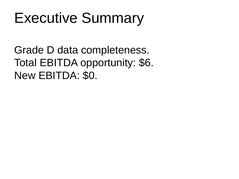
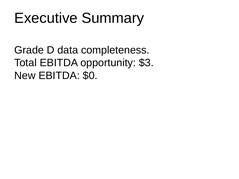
$6: $6 -> $3 (146, 63)
